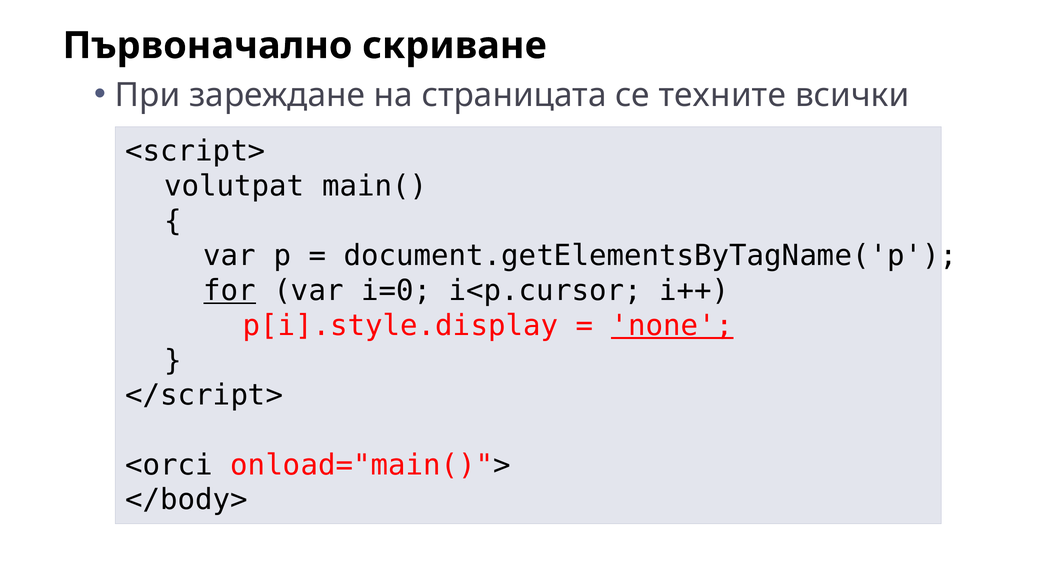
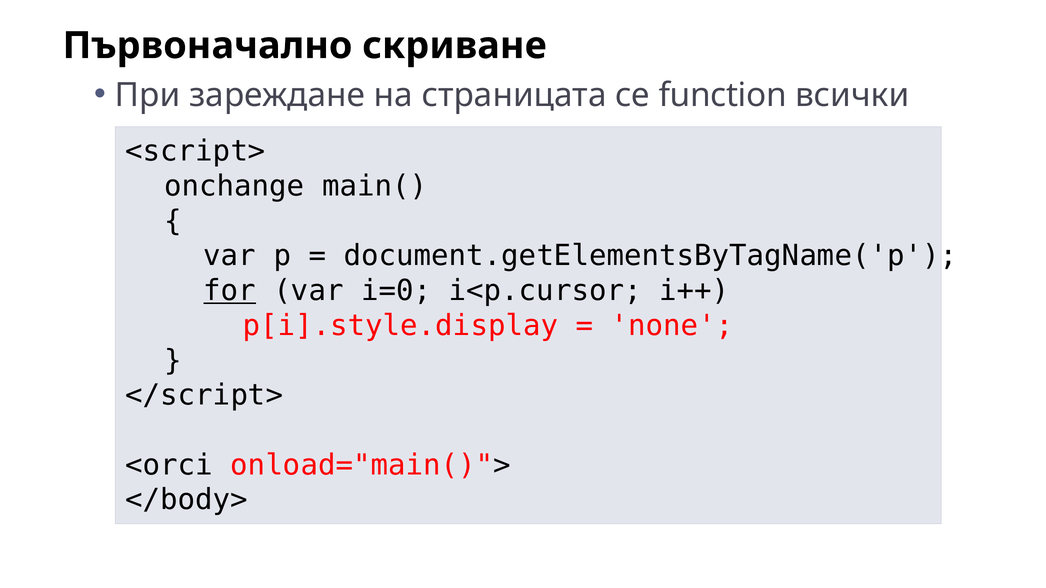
техните: техните -> function (723, 95)
volutpat: volutpat -> onchange (234, 186)
none underline: present -> none (672, 326)
